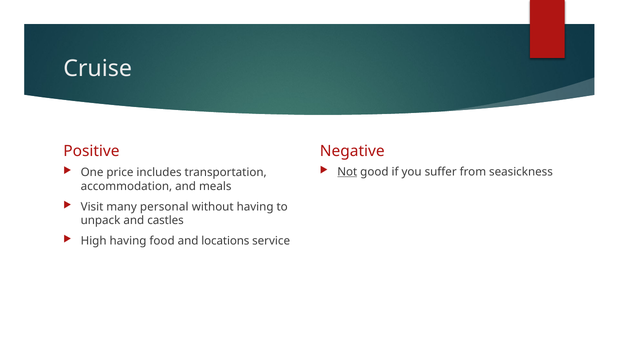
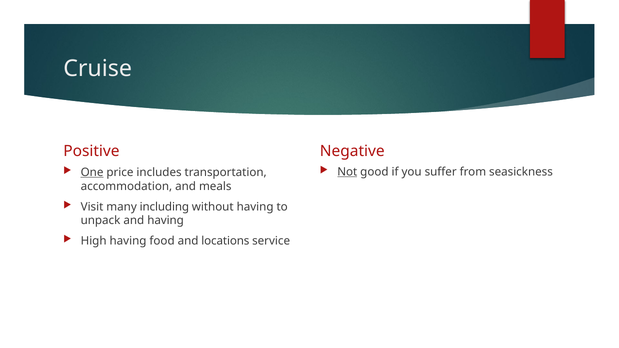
One underline: none -> present (92, 172)
personal: personal -> including (164, 207)
and castles: castles -> having (166, 221)
